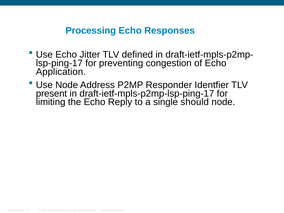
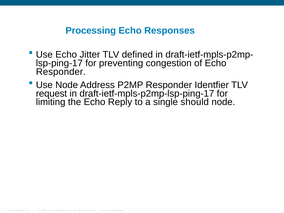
Application: Application -> Responder (61, 72)
present: present -> request (51, 93)
